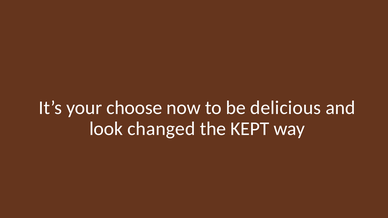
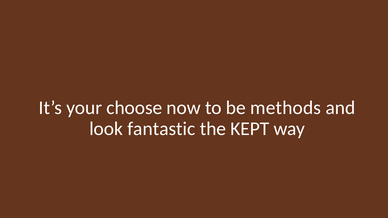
delicious: delicious -> methods (286, 108)
changed: changed -> fantastic (161, 129)
